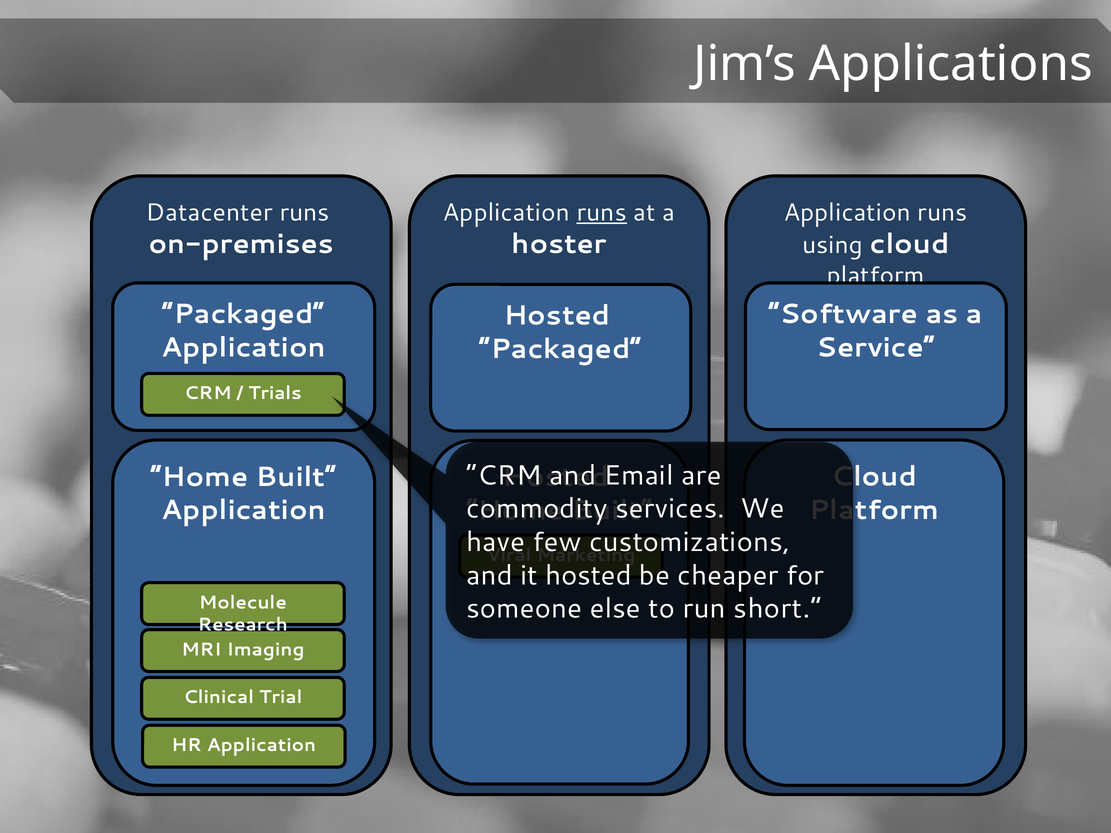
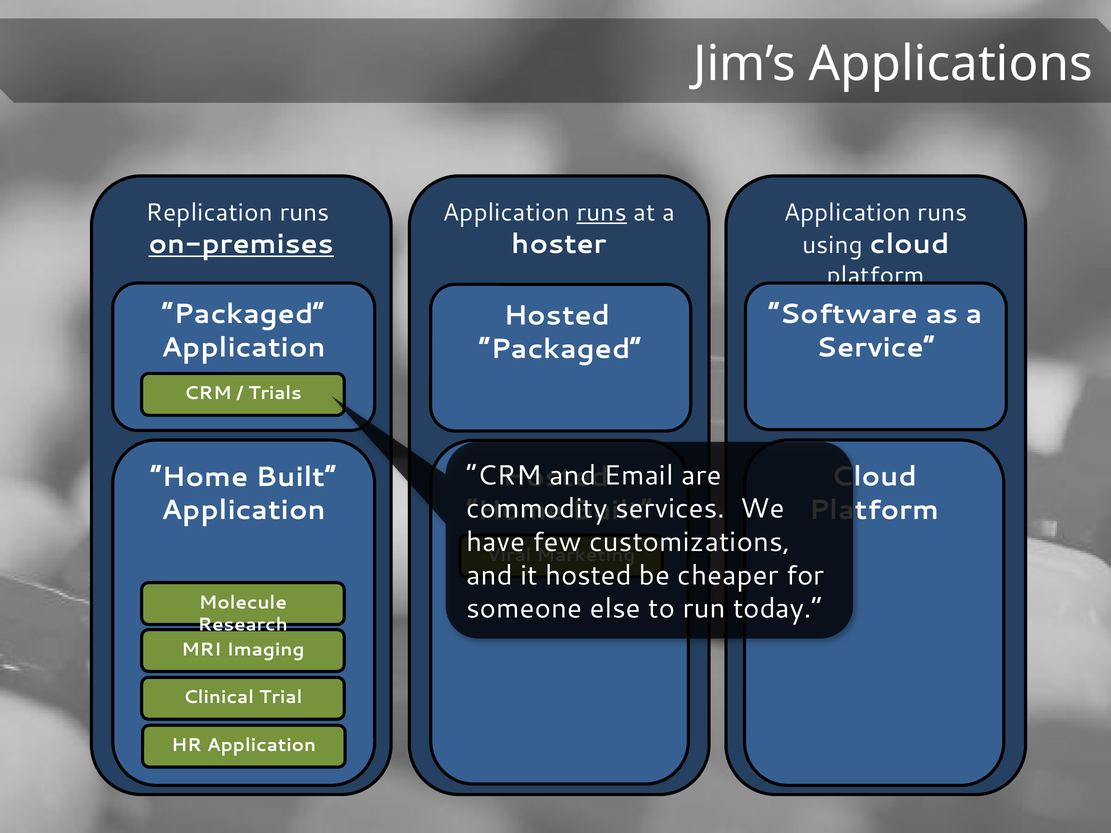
Datacenter: Datacenter -> Replication (209, 213)
on-premises underline: none -> present (241, 244)
short: short -> today (778, 609)
